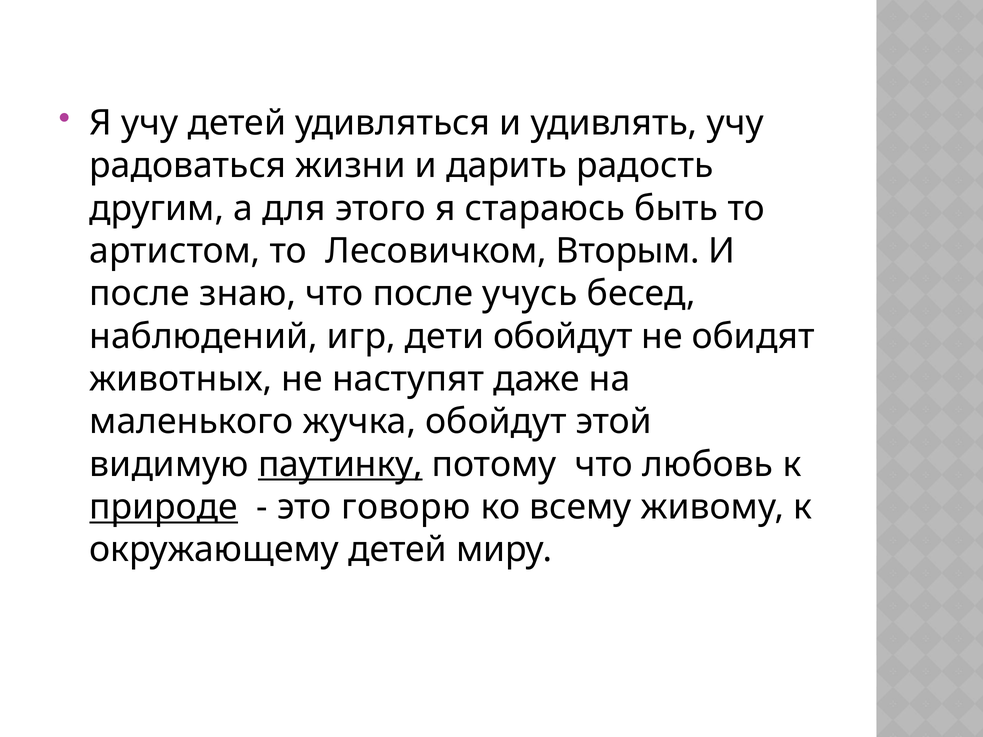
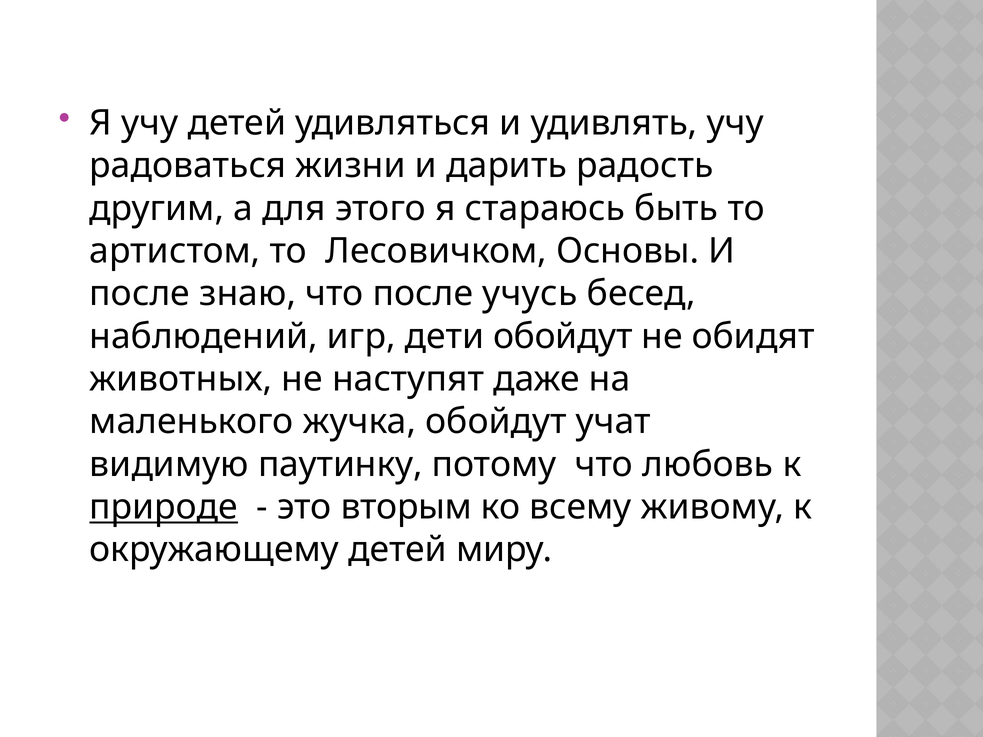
Вторым: Вторым -> Основы (628, 251)
этой: этой -> учат (613, 422)
паутинку underline: present -> none (340, 465)
говорю: говорю -> вторым (406, 507)
